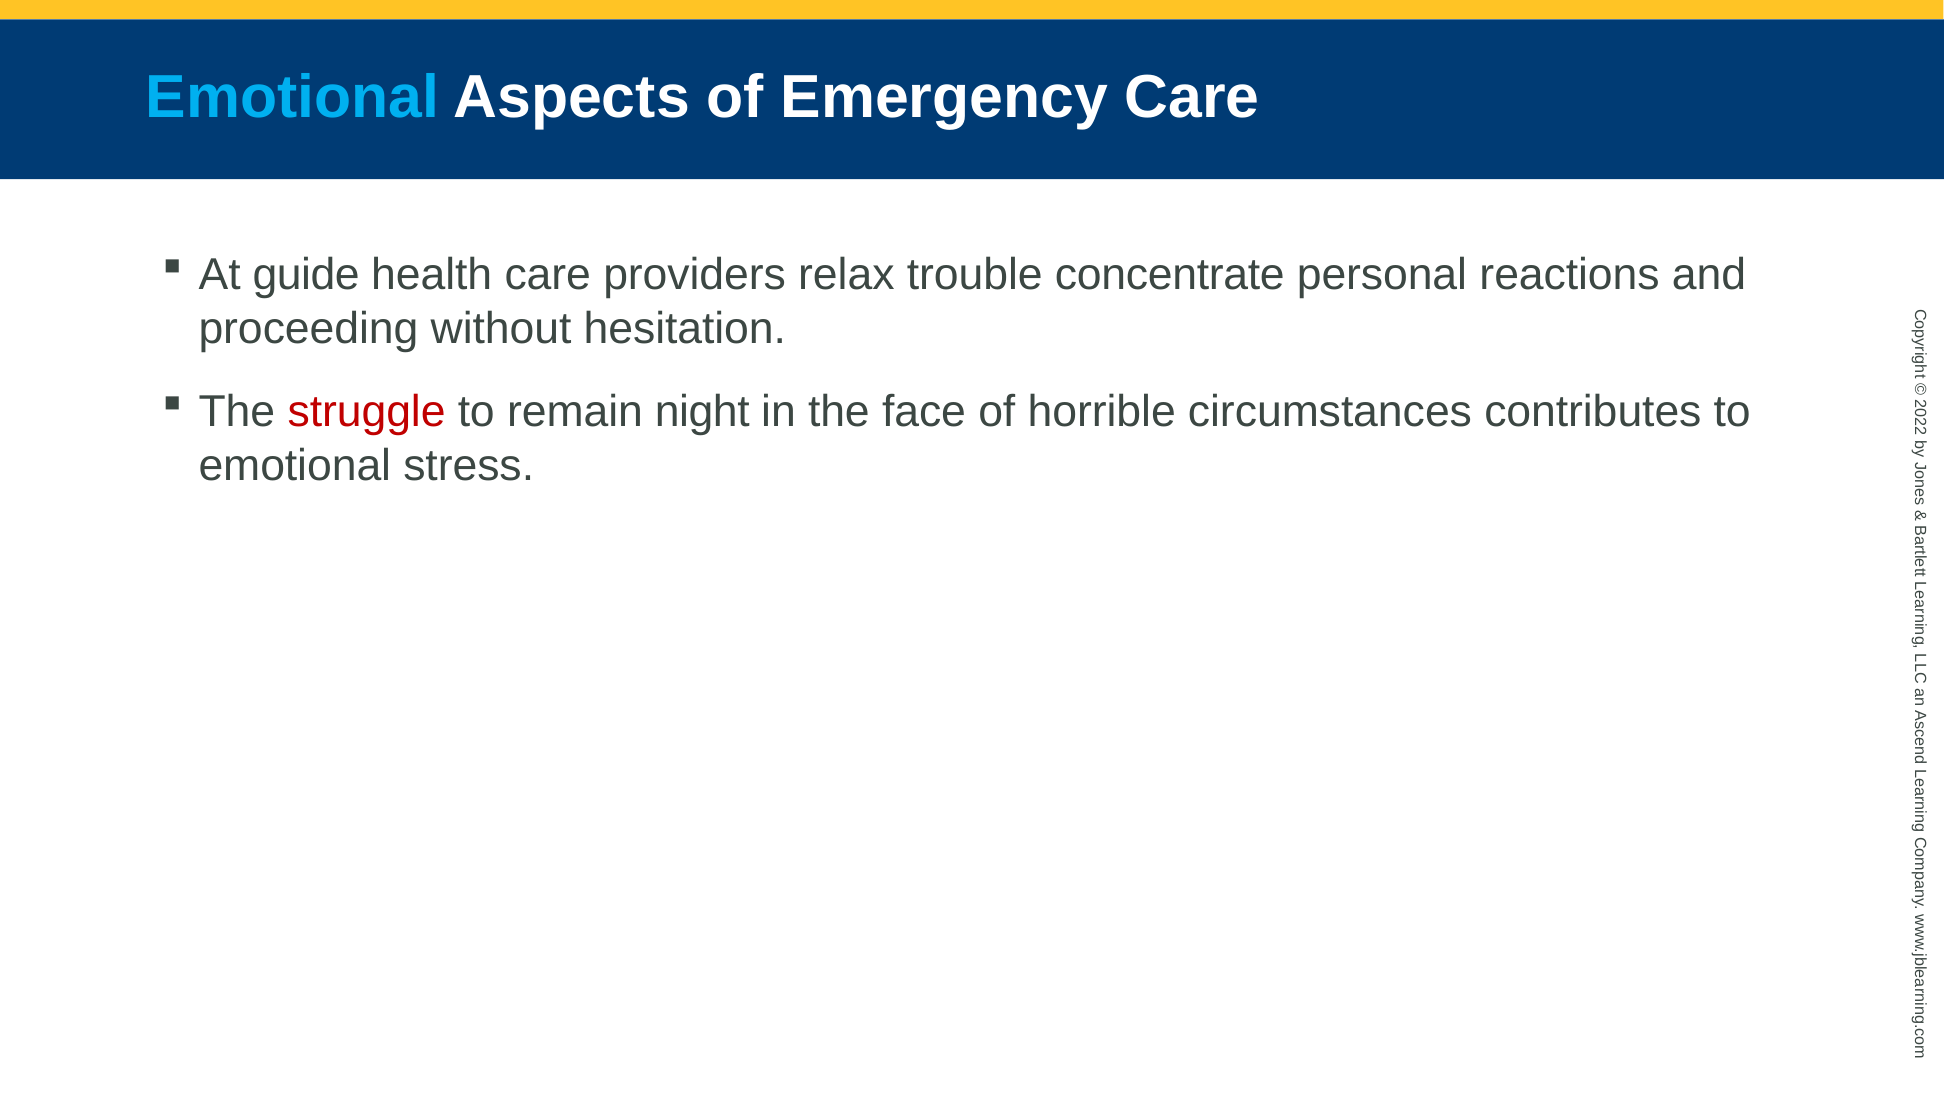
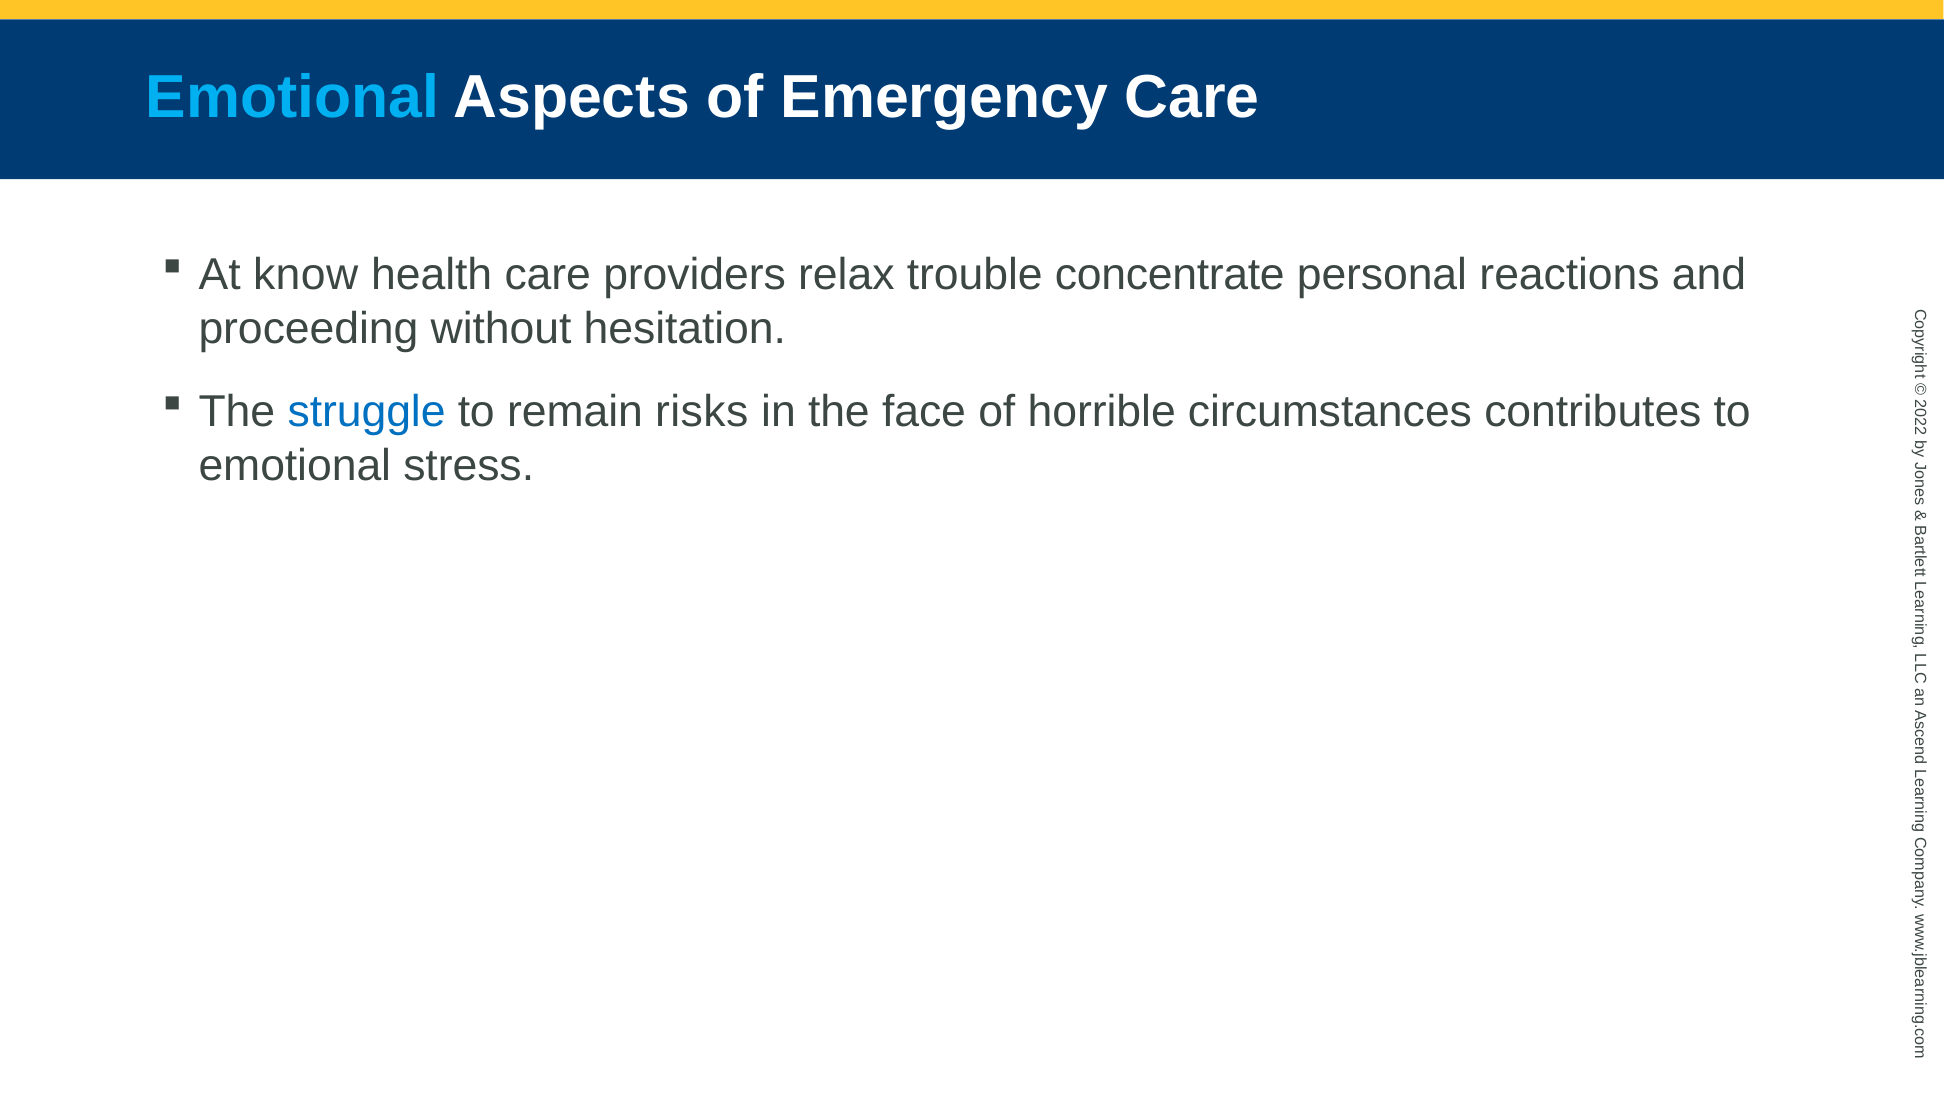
guide: guide -> know (306, 275)
struggle colour: red -> blue (367, 412)
night: night -> risks (702, 412)
